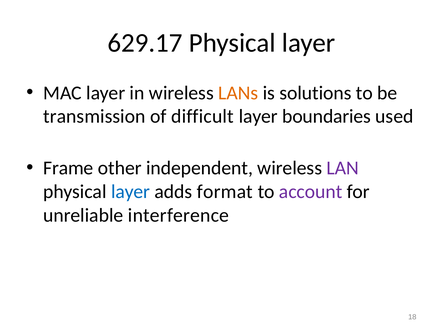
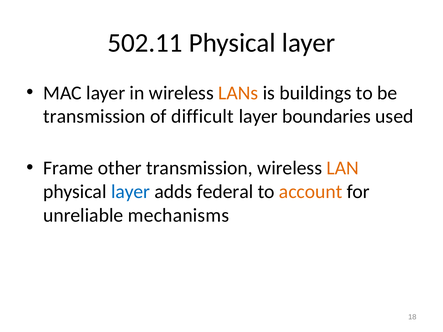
629.17: 629.17 -> 502.11 (145, 43)
solutions: solutions -> buildings (315, 93)
other independent: independent -> transmission (200, 168)
LAN colour: purple -> orange (343, 168)
format: format -> federal (225, 192)
account colour: purple -> orange (311, 192)
interference: interference -> mechanisms (179, 216)
